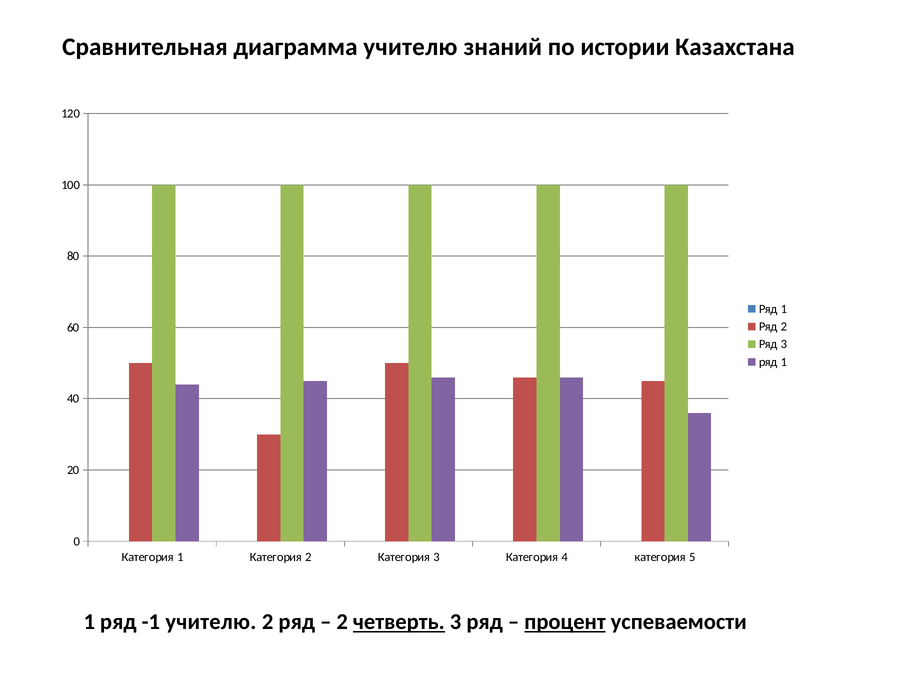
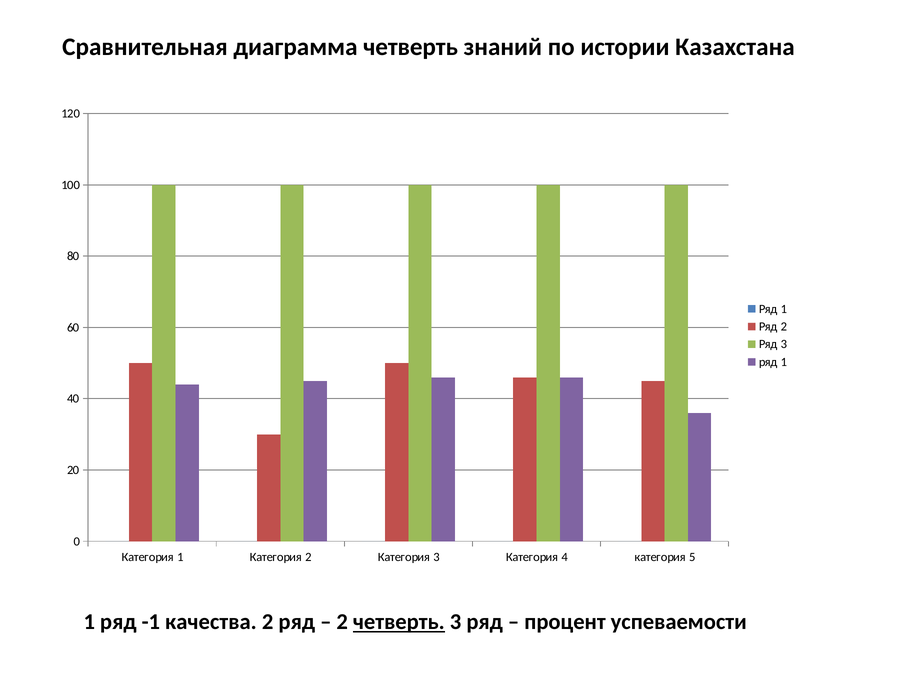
диаграмма учителю: учителю -> четверть (411, 47)
-1 учителю: учителю -> качества (211, 622)
процент underline: present -> none (565, 622)
